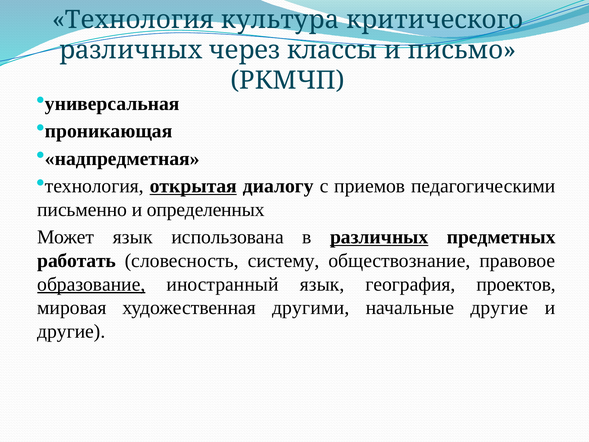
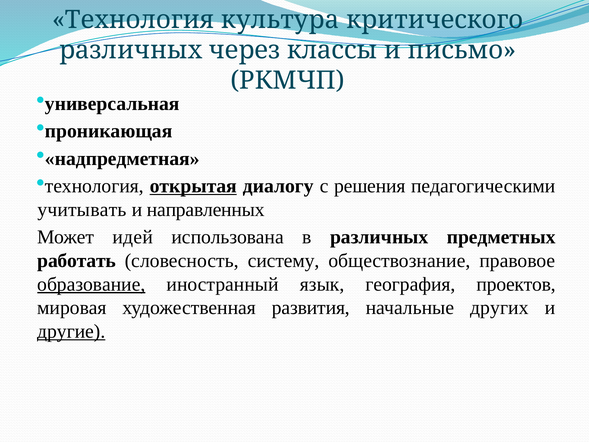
приемов: приемов -> решения (370, 186)
письменно: письменно -> учитывать (82, 209)
определенных: определенных -> направленных (206, 209)
Может язык: язык -> идей (133, 237)
различных underline: present -> none (379, 237)
другими: другими -> развития (311, 308)
начальные другие: другие -> других (499, 308)
другие underline: none -> present (71, 331)
